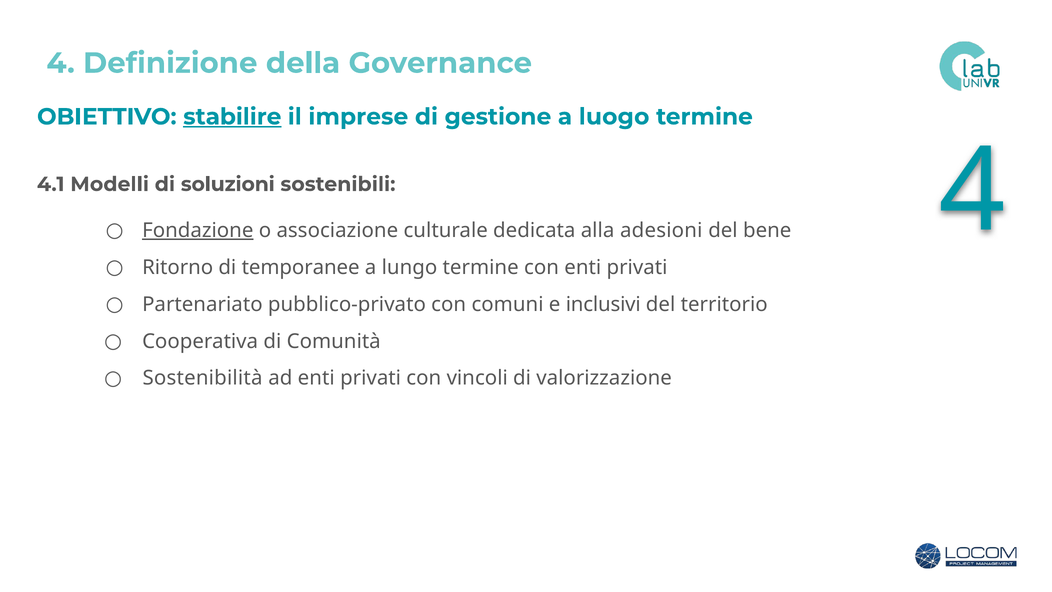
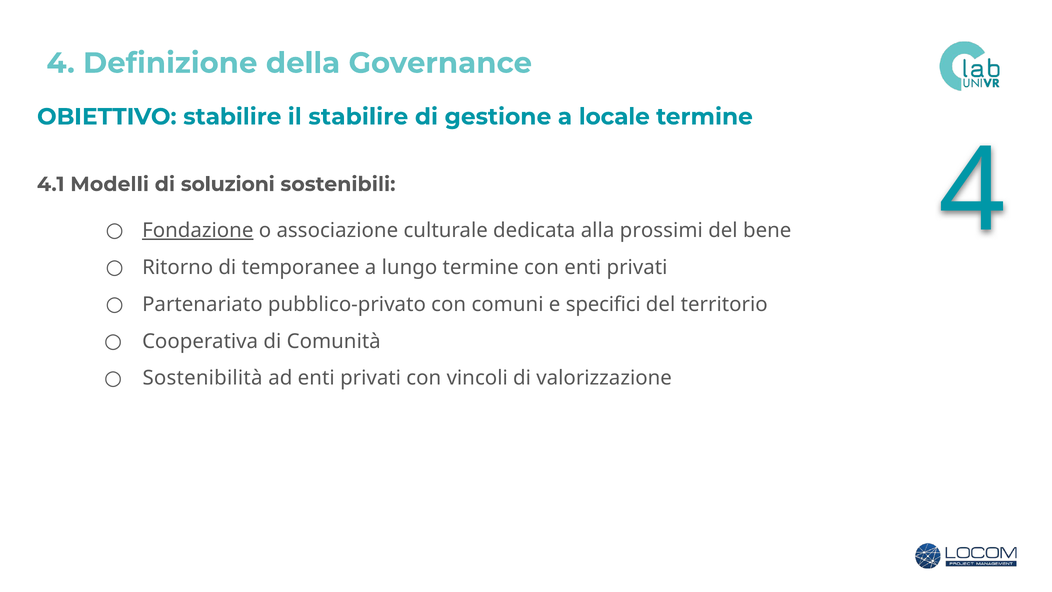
stabilire underline: present -> none (232, 117)
il imprese: imprese -> stabilire (358, 117)
luogo: luogo -> locale (614, 117)
adesioni: adesioni -> prossimi (661, 230)
inclusivi: inclusivi -> specifici (603, 304)
